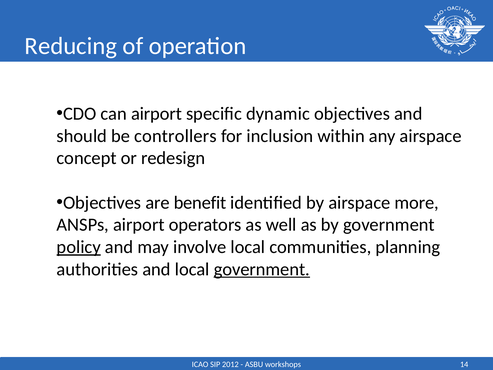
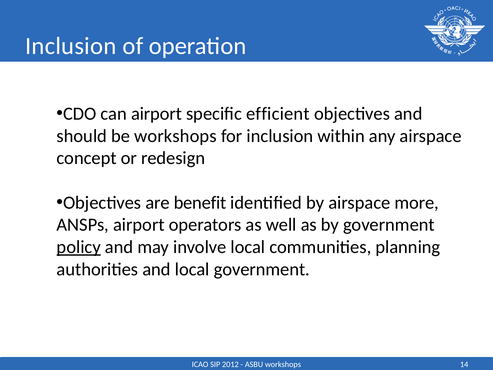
Reducing: Reducing -> Inclusion (71, 46)
dynamic: dynamic -> efficient (278, 114)
be controllers: controllers -> workshops (175, 136)
government underline: present -> none (262, 269)
